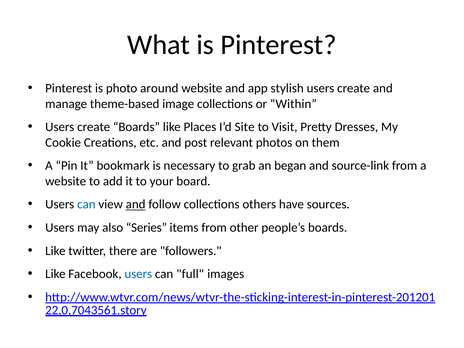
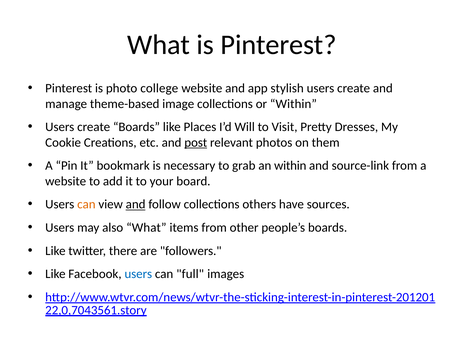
around: around -> college (159, 88)
Site: Site -> Will (245, 127)
post underline: none -> present (196, 142)
an began: began -> within (290, 166)
can colour: blue -> orange (86, 204)
also Series: Series -> What (146, 228)
